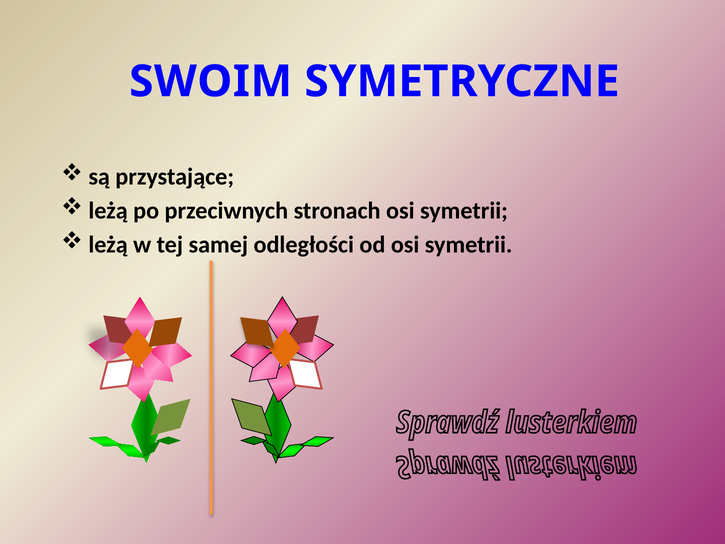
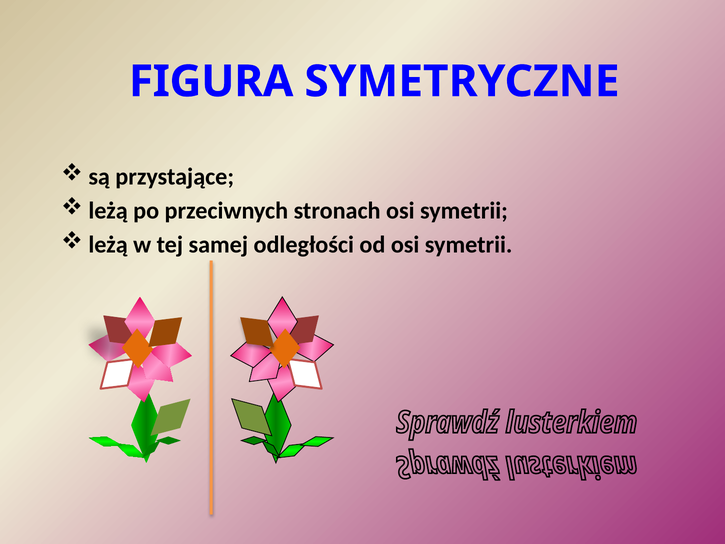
SWOIM: SWOIM -> FIGURA (211, 82)
